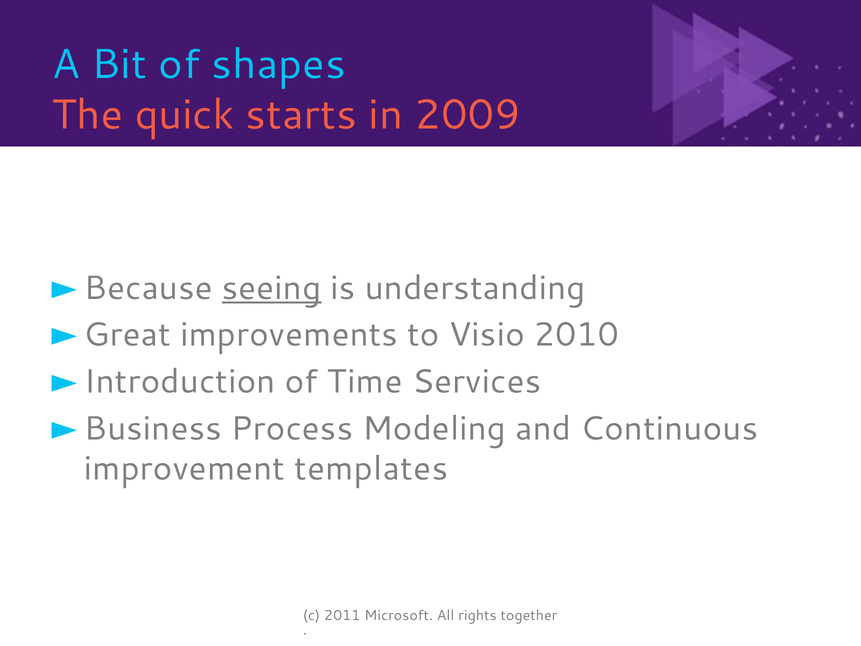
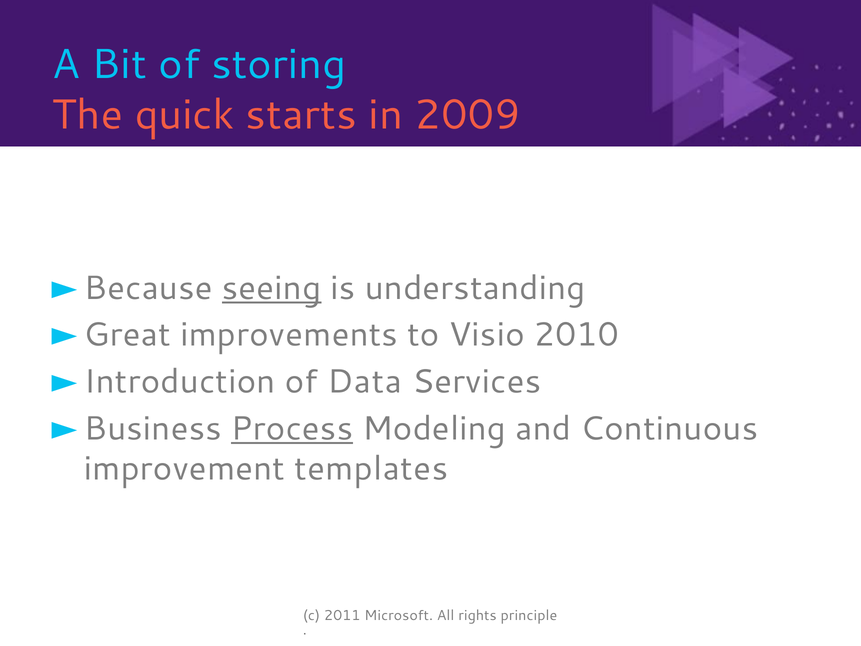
shapes: shapes -> storing (279, 64)
Time: Time -> Data (365, 382)
Process underline: none -> present (292, 428)
together: together -> principle (529, 615)
